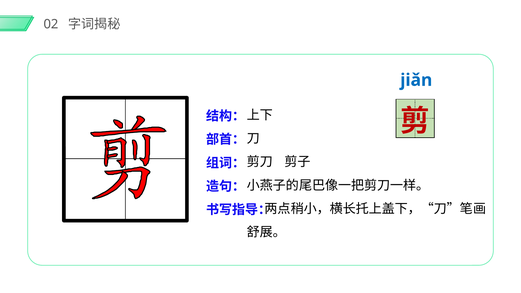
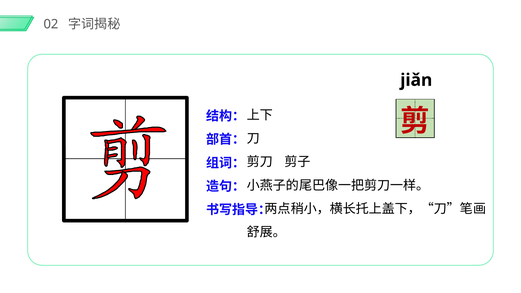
jiǎn colour: blue -> black (416, 80)
